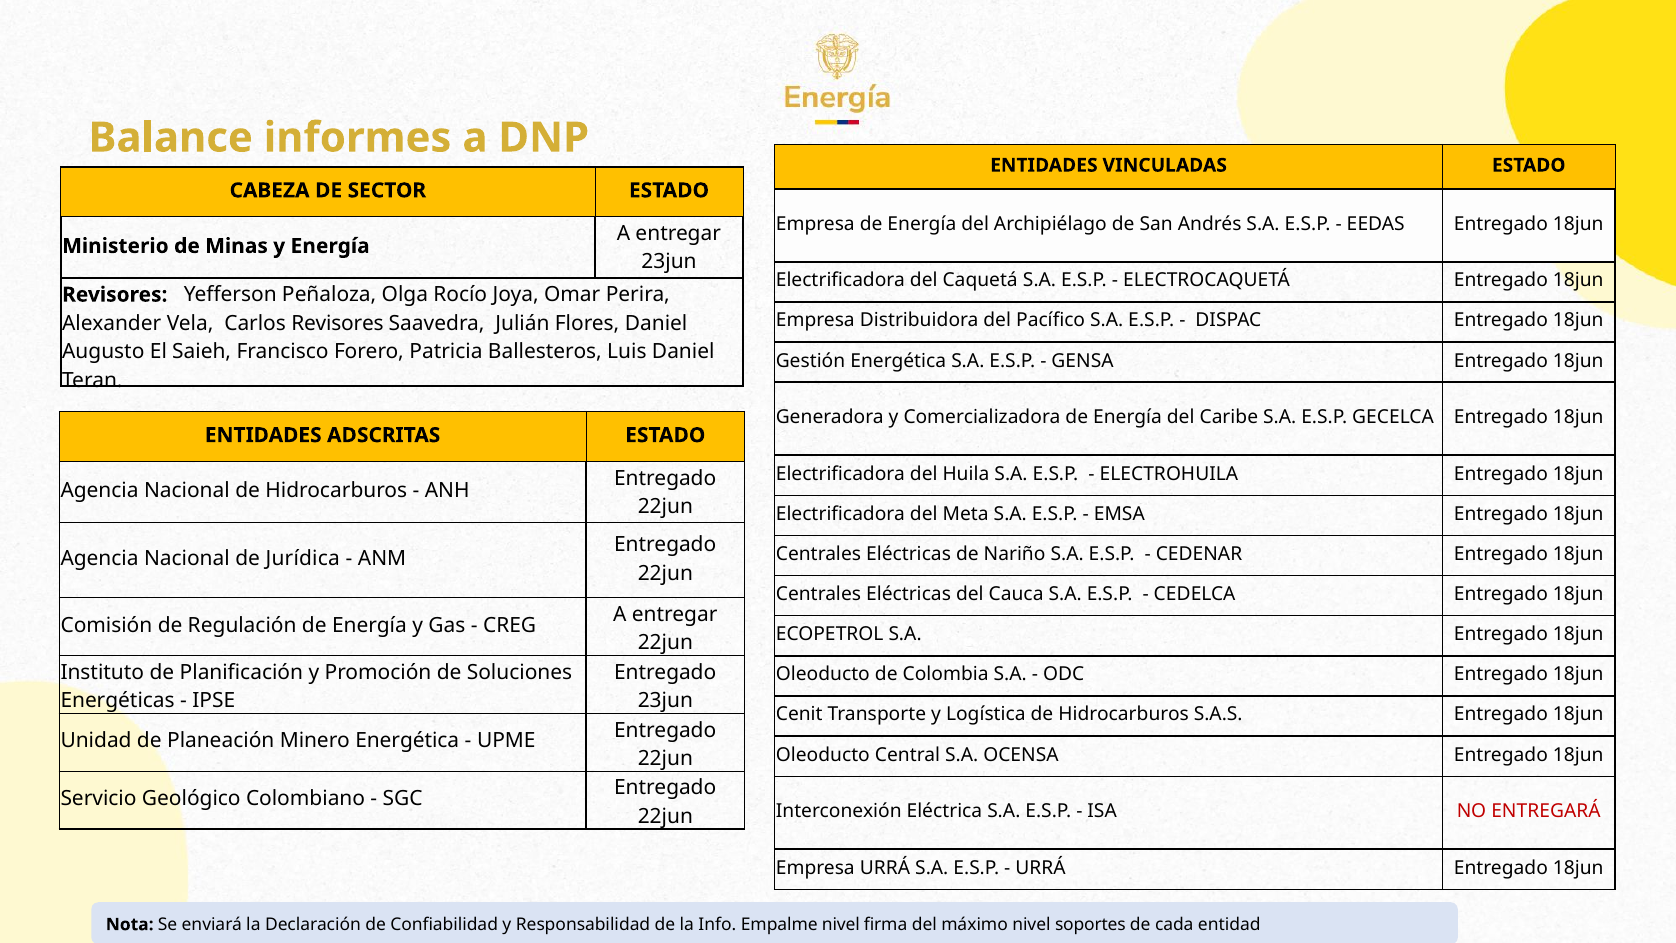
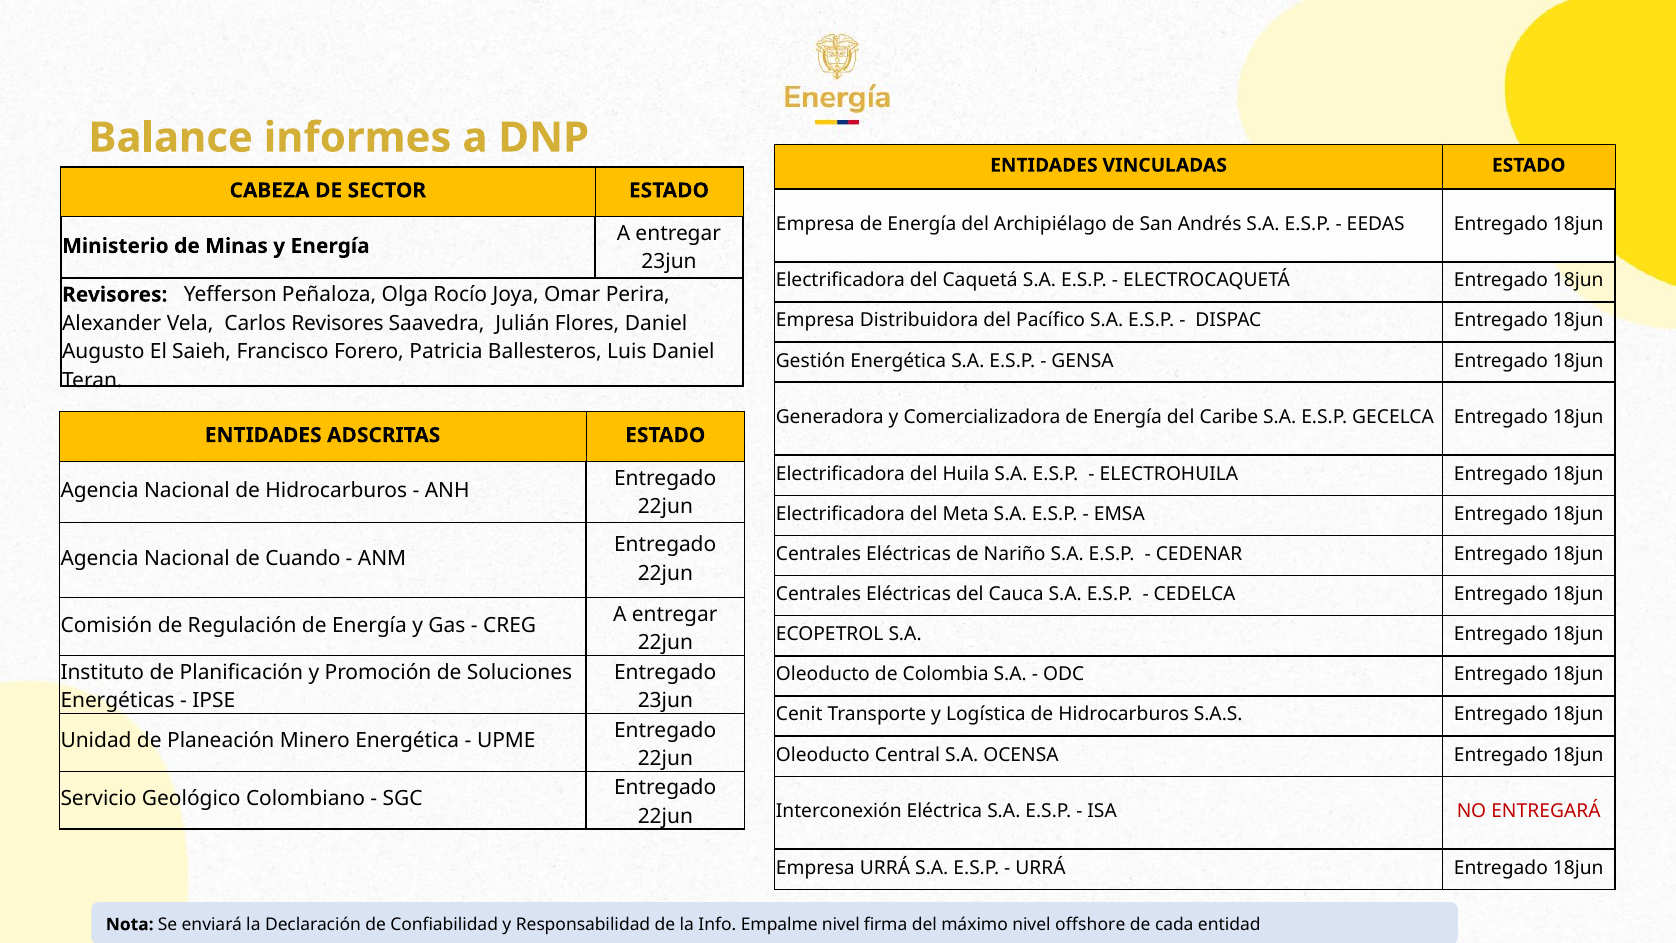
Jurídica: Jurídica -> Cuando (303, 559)
soportes: soportes -> offshore (1090, 924)
